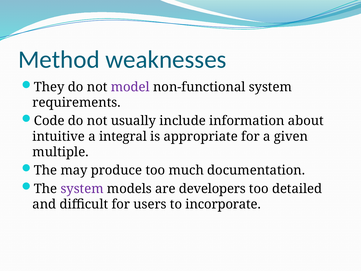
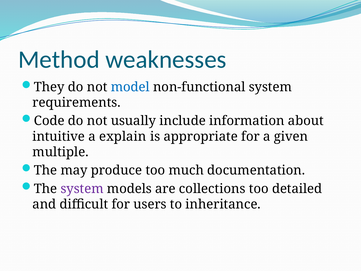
model colour: purple -> blue (130, 87)
integral: integral -> explain (123, 136)
developers: developers -> collections (212, 189)
incorporate: incorporate -> inheritance (223, 204)
